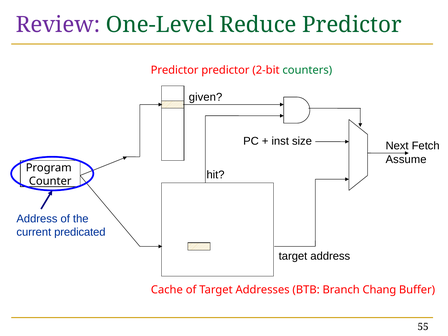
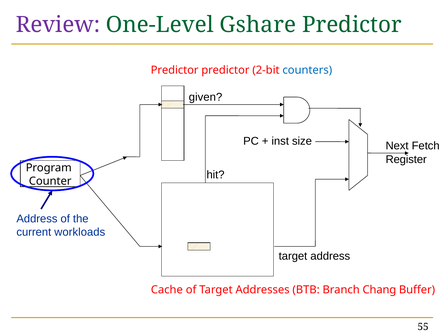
Reduce: Reduce -> Gshare (258, 25)
counters colour: green -> blue (307, 70)
Assume: Assume -> Register (406, 159)
predicated: predicated -> workloads (80, 232)
